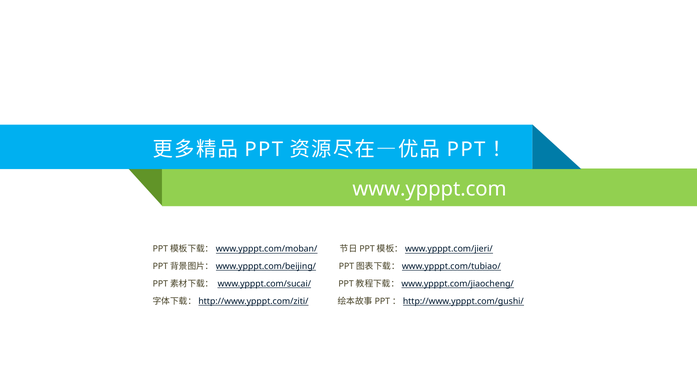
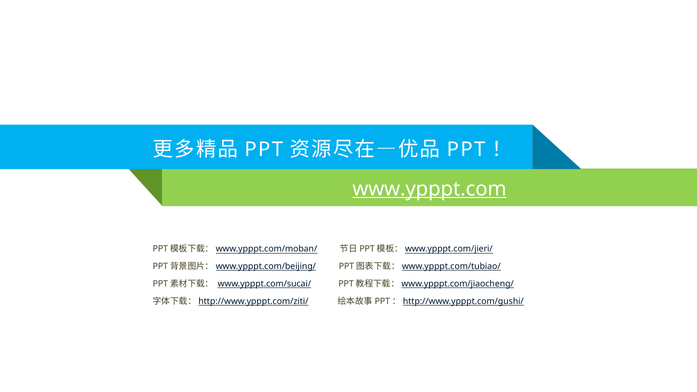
www.ypppt.com underline: none -> present (429, 189)
